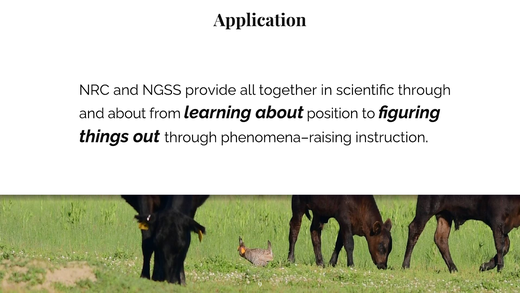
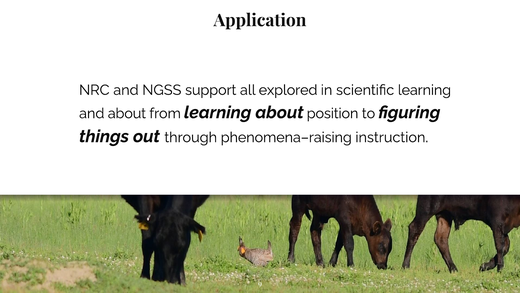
provide: provide -> support (211, 90)
together: together -> explored (288, 90)
scientific through: through -> learning (424, 90)
